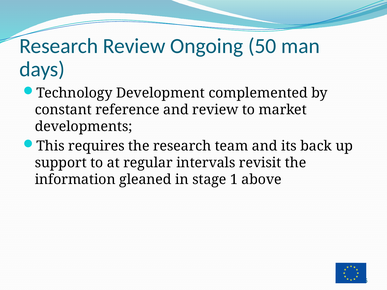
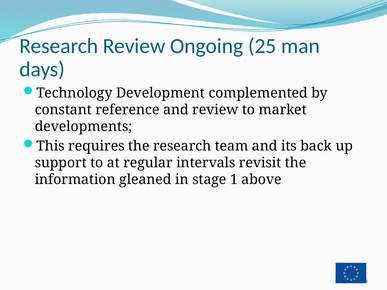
50: 50 -> 25 (262, 46)
